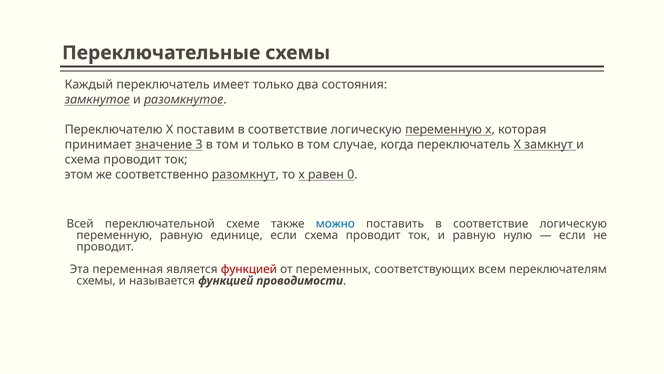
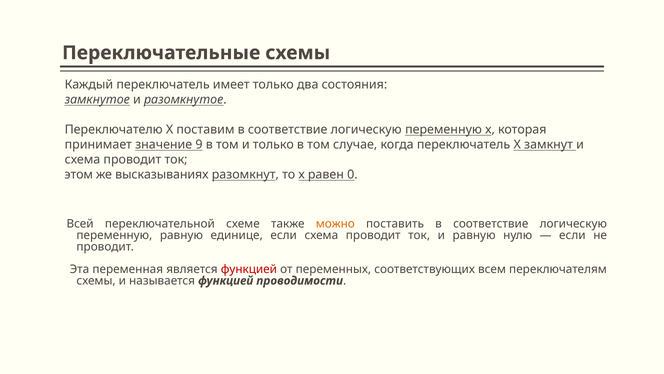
3: 3 -> 9 (199, 144)
соответственно: соответственно -> высказываниях (162, 174)
можно colour: blue -> orange (335, 223)
